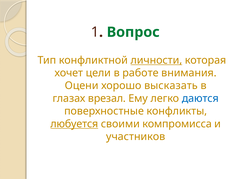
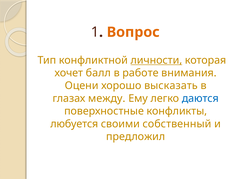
Вопрос colour: green -> orange (133, 32)
цели: цели -> балл (98, 73)
врезал: врезал -> между (107, 99)
любуется underline: present -> none (74, 124)
компромисса: компромисса -> собственный (177, 124)
участников: участников -> предложил (136, 137)
